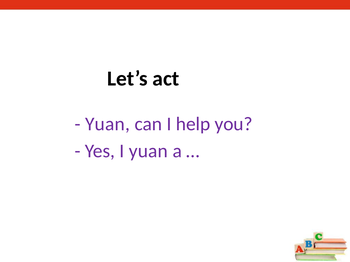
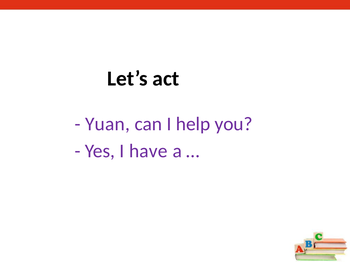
I yuan: yuan -> have (148, 151)
